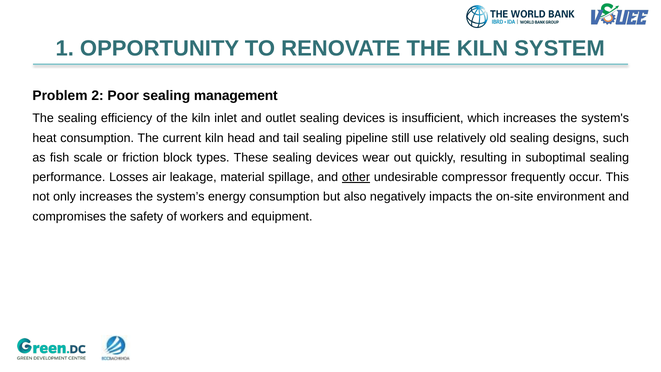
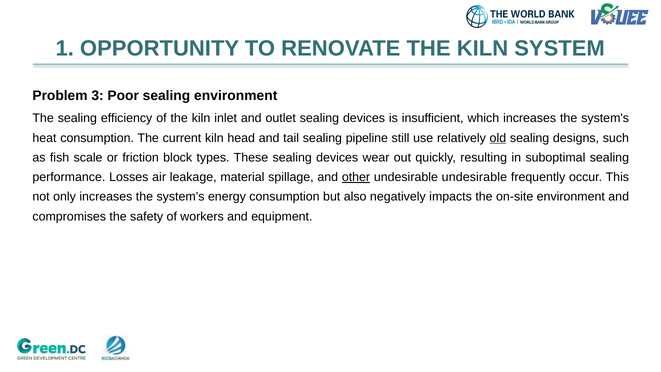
2: 2 -> 3 (98, 96)
sealing management: management -> environment (236, 96)
old underline: none -> present (498, 138)
undesirable compressor: compressor -> undesirable (474, 177)
